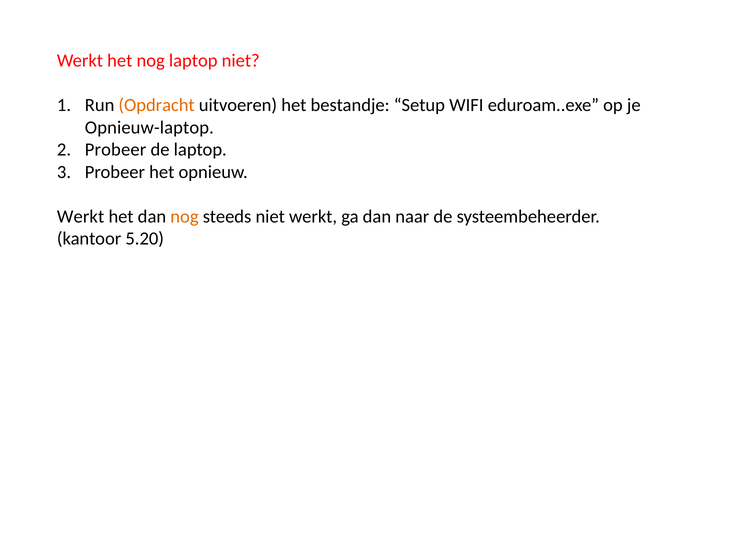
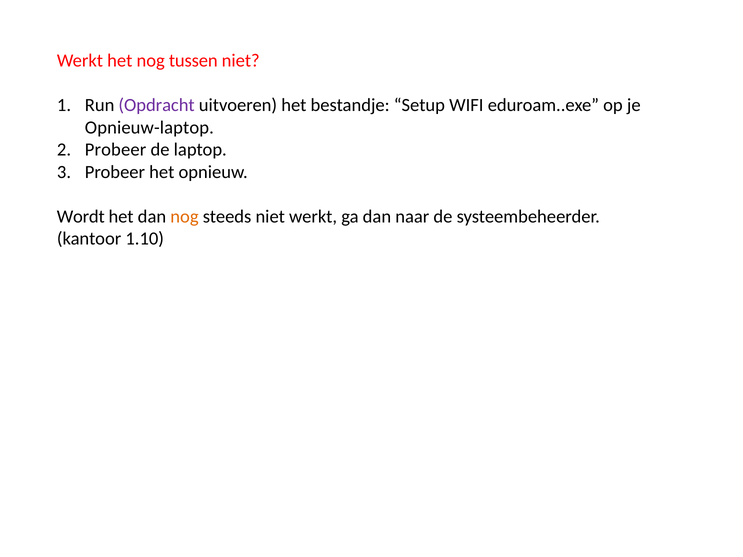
nog laptop: laptop -> tussen (193, 61)
Opdracht colour: orange -> purple (157, 105)
Werkt: Werkt -> Wordt (81, 217)
5.20: 5.20 -> 1.10 (145, 239)
